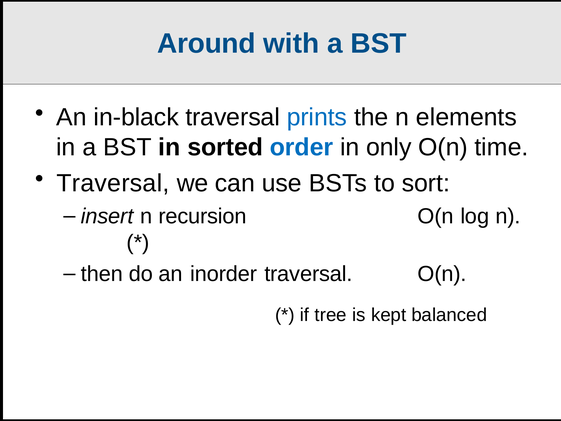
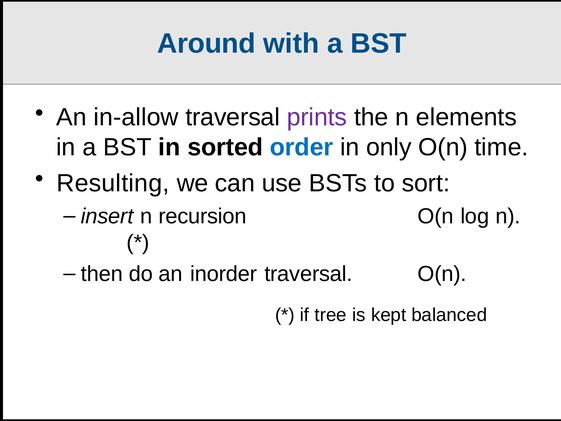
in-black: in-black -> in-allow (136, 117)
prints colour: blue -> purple (317, 117)
Traversal: Traversal -> Resulting (113, 183)
